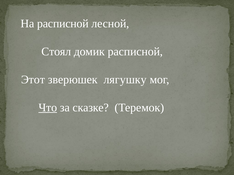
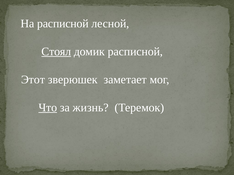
Стоял underline: none -> present (56, 52)
лягушку: лягушку -> заметает (125, 80)
сказке: сказке -> жизнь (91, 108)
